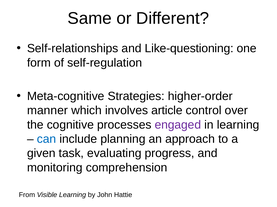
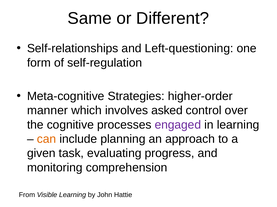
Like-questioning: Like-questioning -> Left-questioning (189, 49)
article: article -> asked (167, 111)
can colour: blue -> orange (47, 139)
